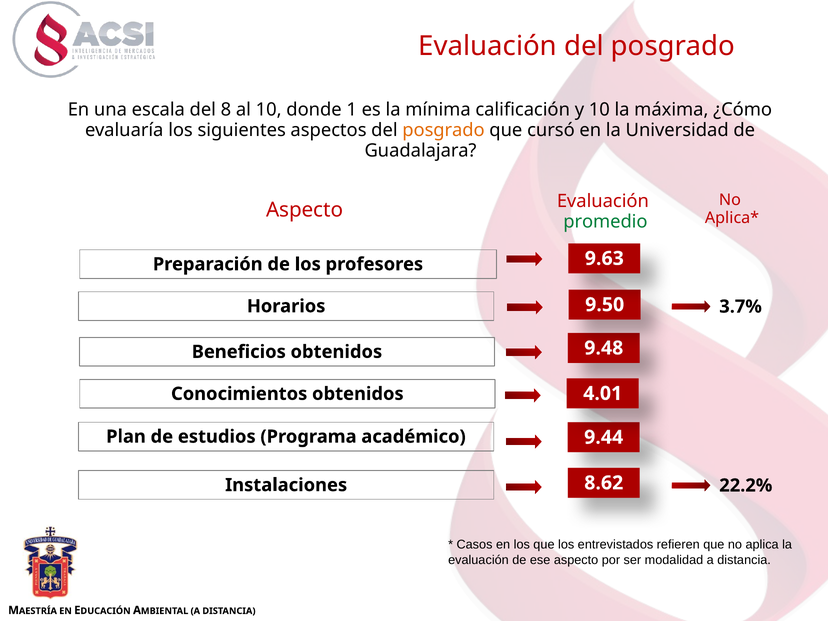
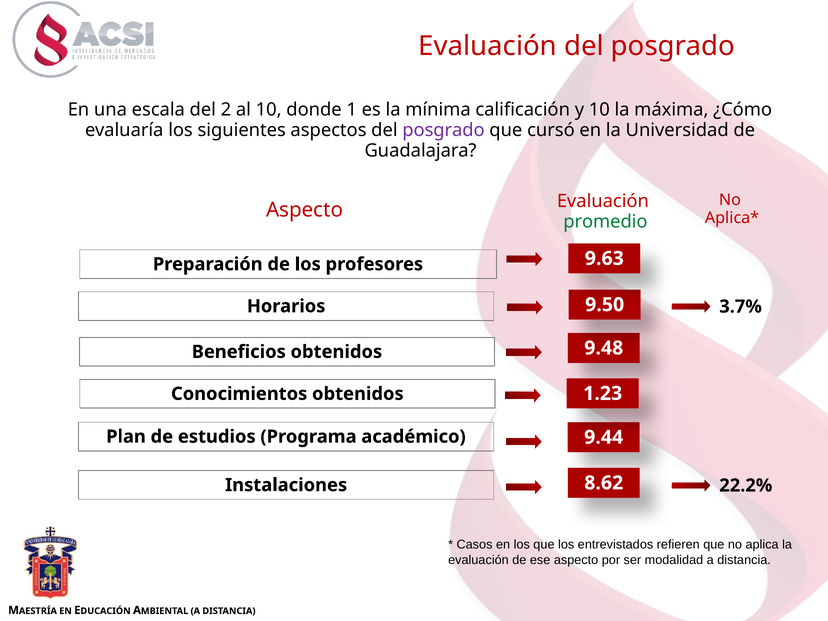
8: 8 -> 2 (226, 110)
posgrado colour: orange -> purple (444, 130)
4.01: 4.01 -> 1.23 (603, 393)
